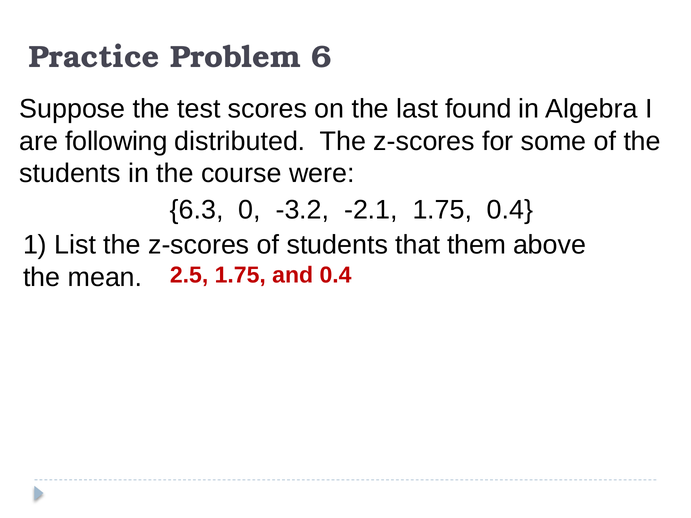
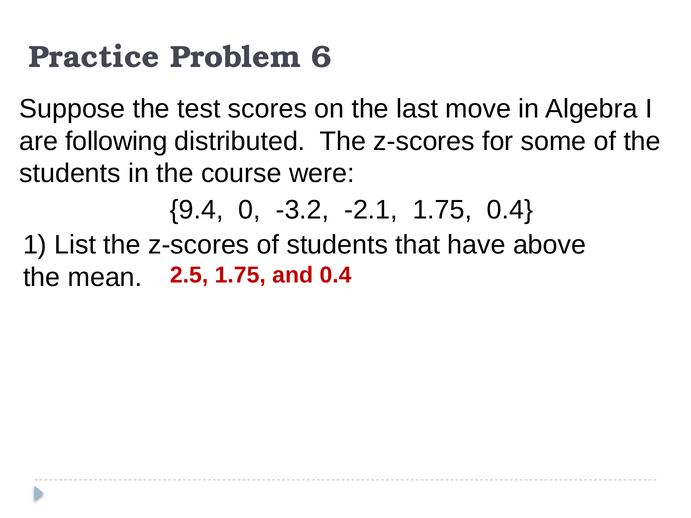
found: found -> move (478, 109)
6.3: 6.3 -> 9.4 (197, 210)
them: them -> have (477, 245)
